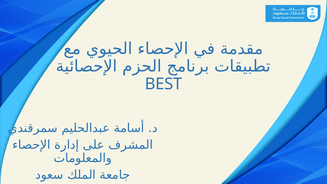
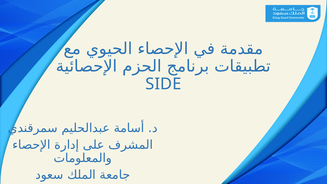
BEST: BEST -> SIDE (163, 84)
